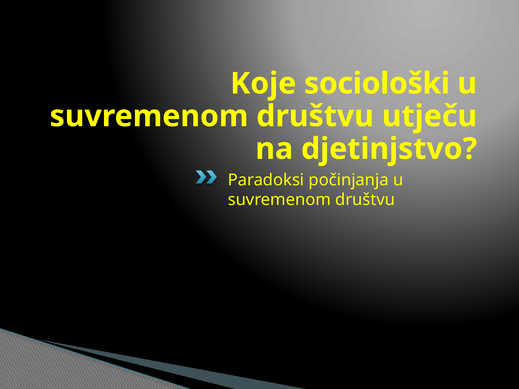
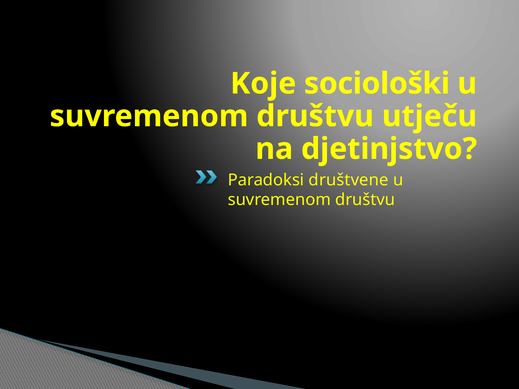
počinjanja: počinjanja -> društvene (349, 180)
